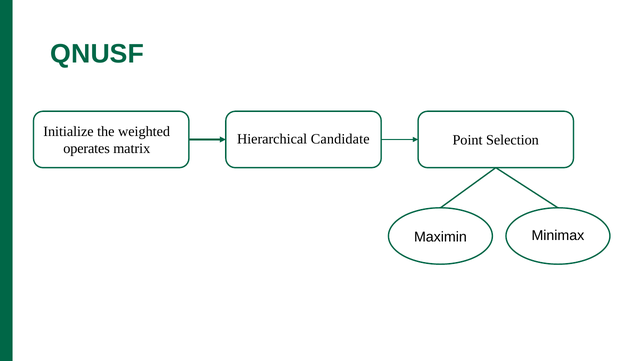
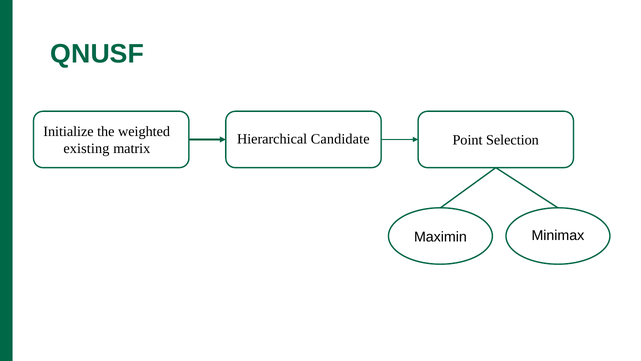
operates: operates -> existing (86, 148)
